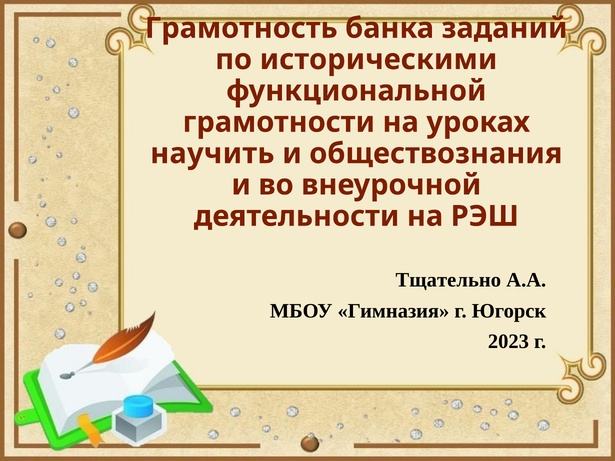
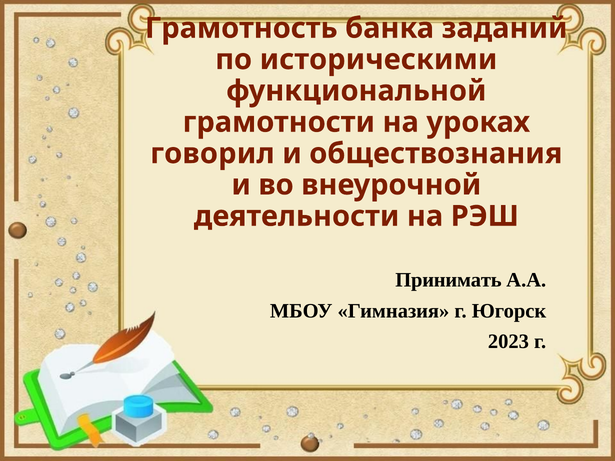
научить: научить -> говорил (212, 154)
Тщательно: Тщательно -> Принимать (448, 280)
